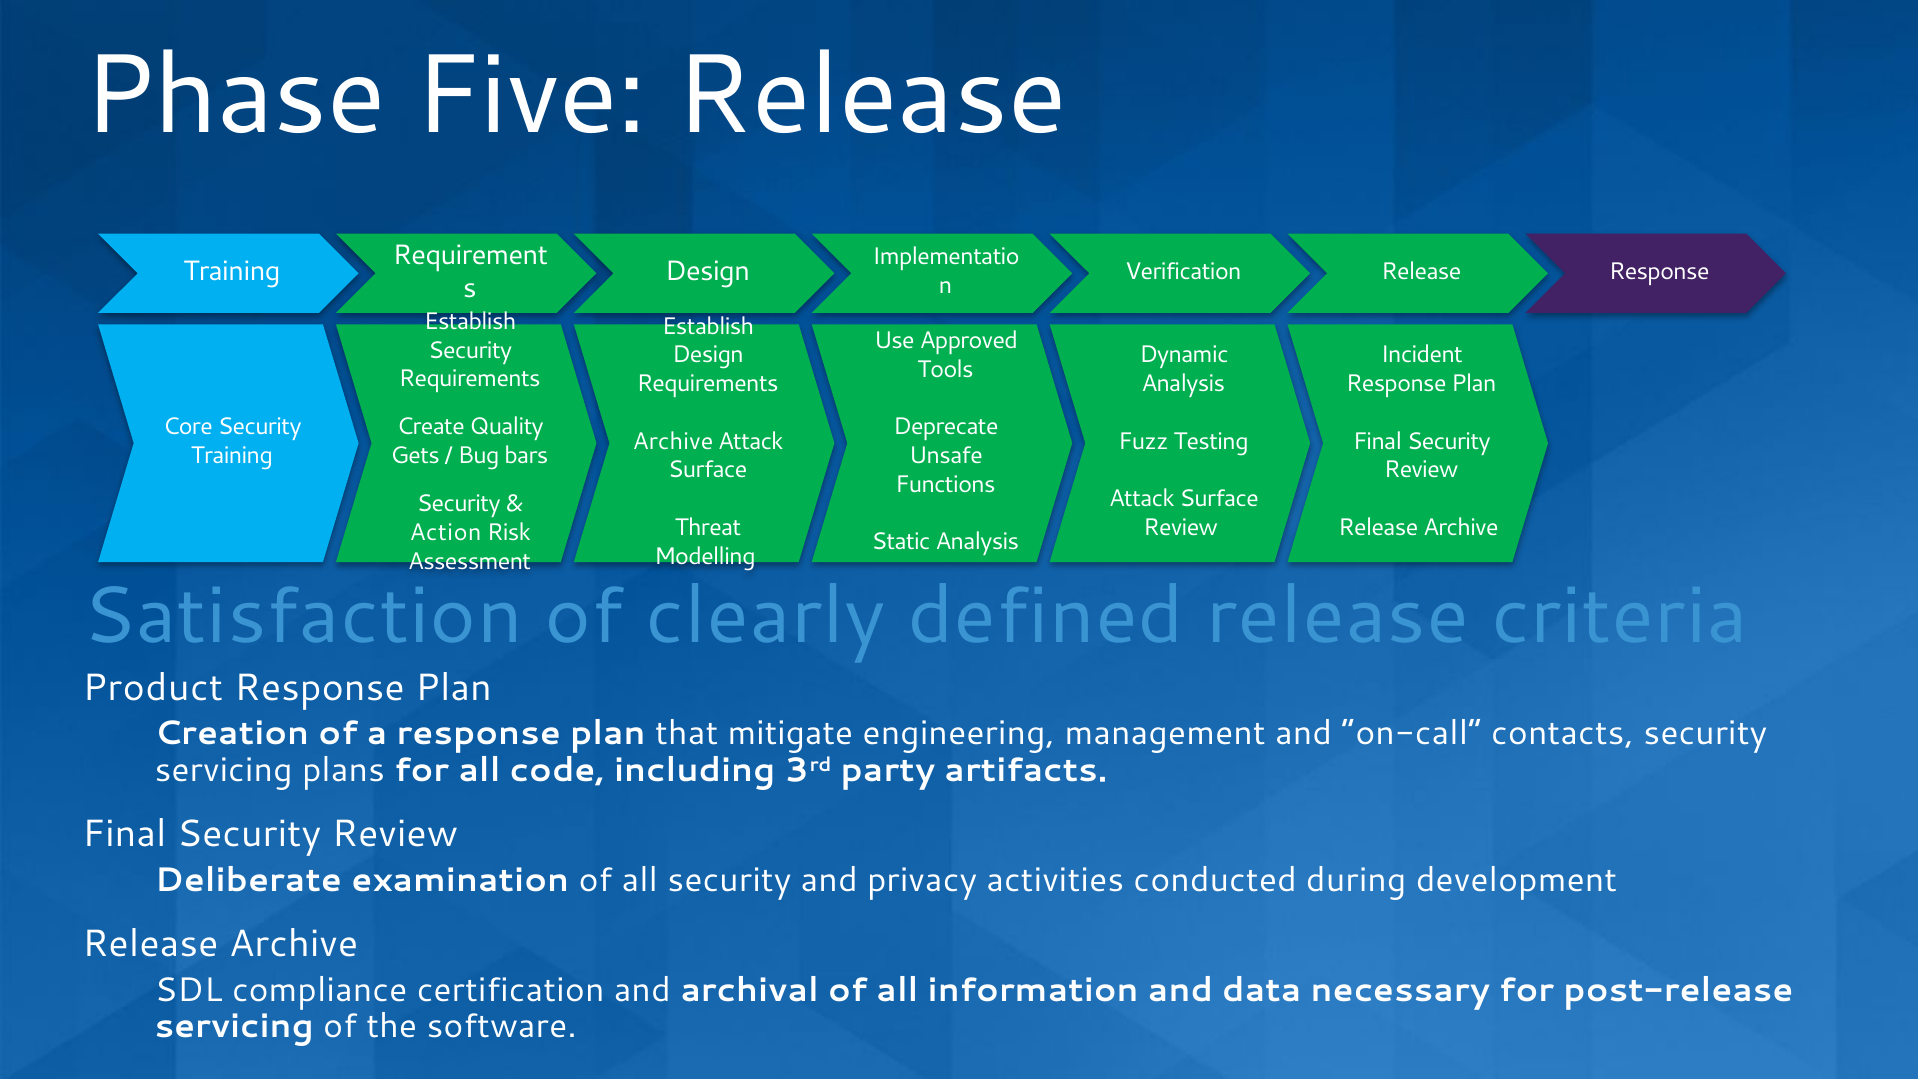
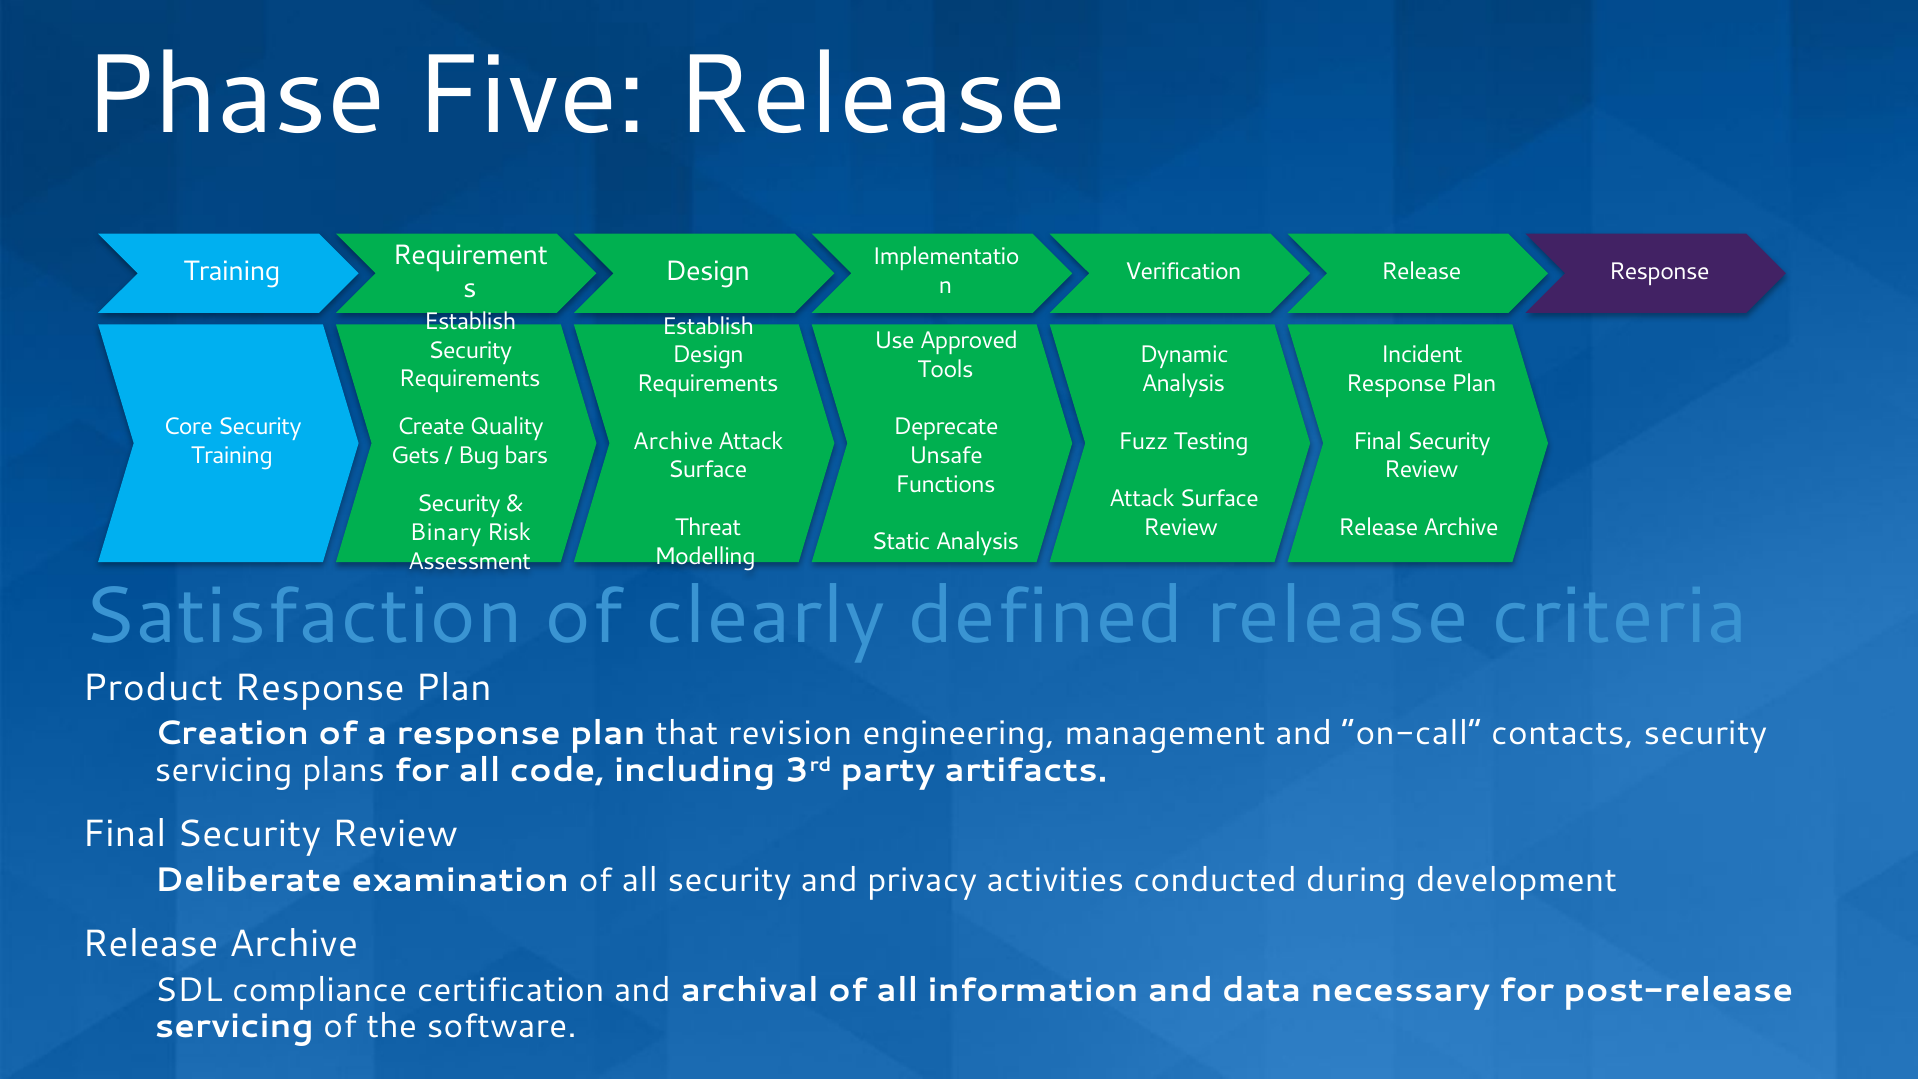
Action: Action -> Binary (446, 532)
mitigate: mitigate -> revision (790, 733)
